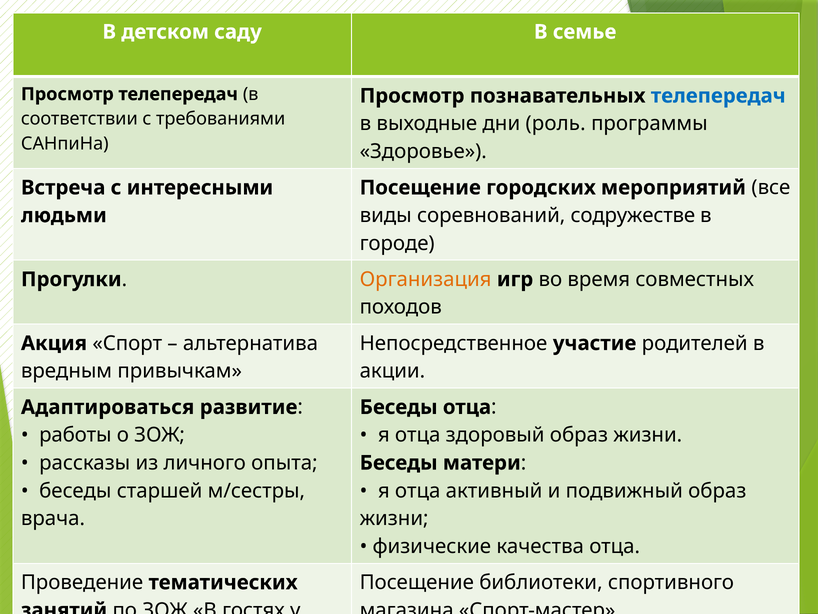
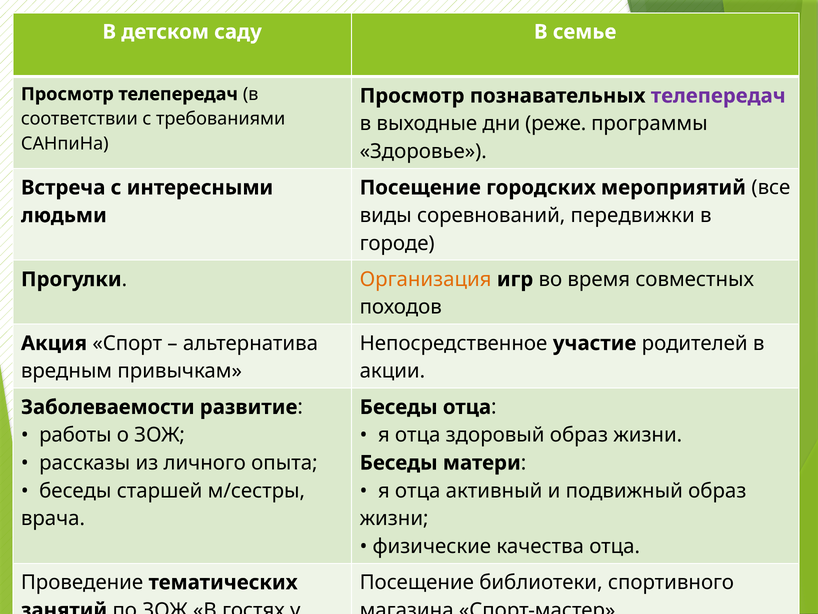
телепередач colour: blue -> purple (718, 96)
роль: роль -> реже (556, 124)
содружестве: содружестве -> передвижки (633, 215)
Адаптироваться: Адаптироваться -> Заболеваемости (108, 407)
